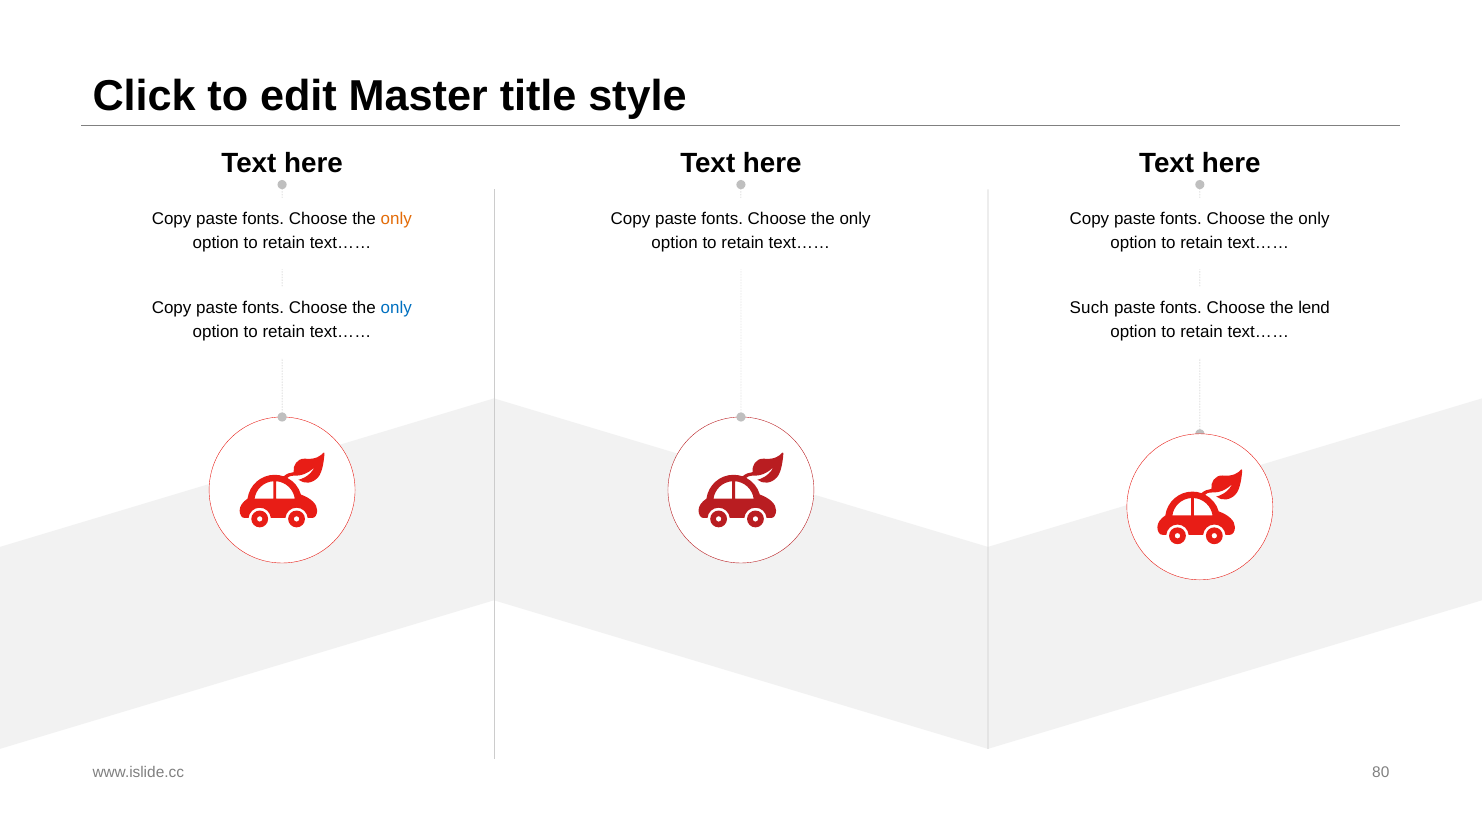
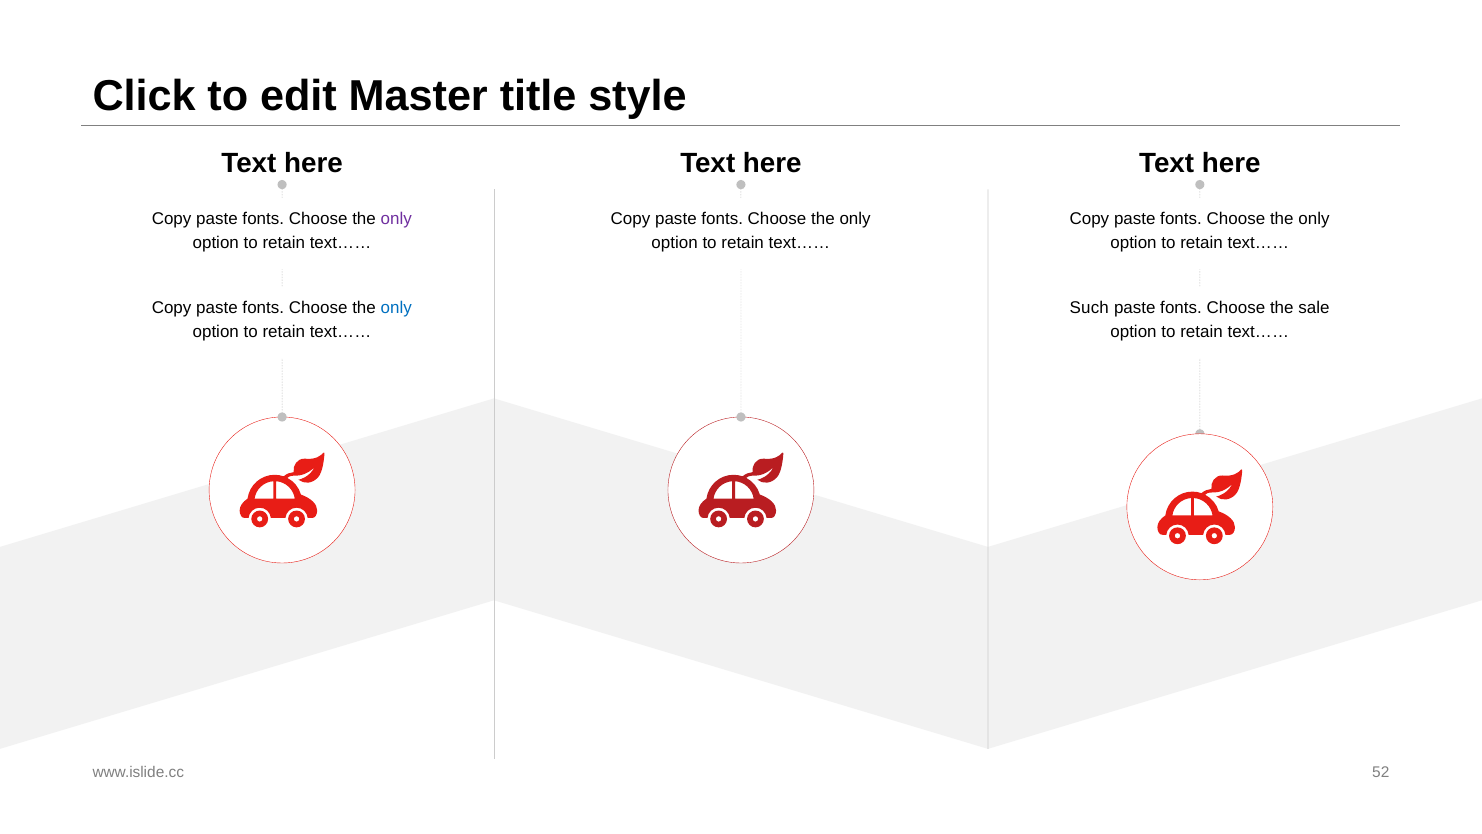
only colour: orange -> purple (396, 219)
lend: lend -> sale (1314, 308)
80: 80 -> 52 (1381, 772)
